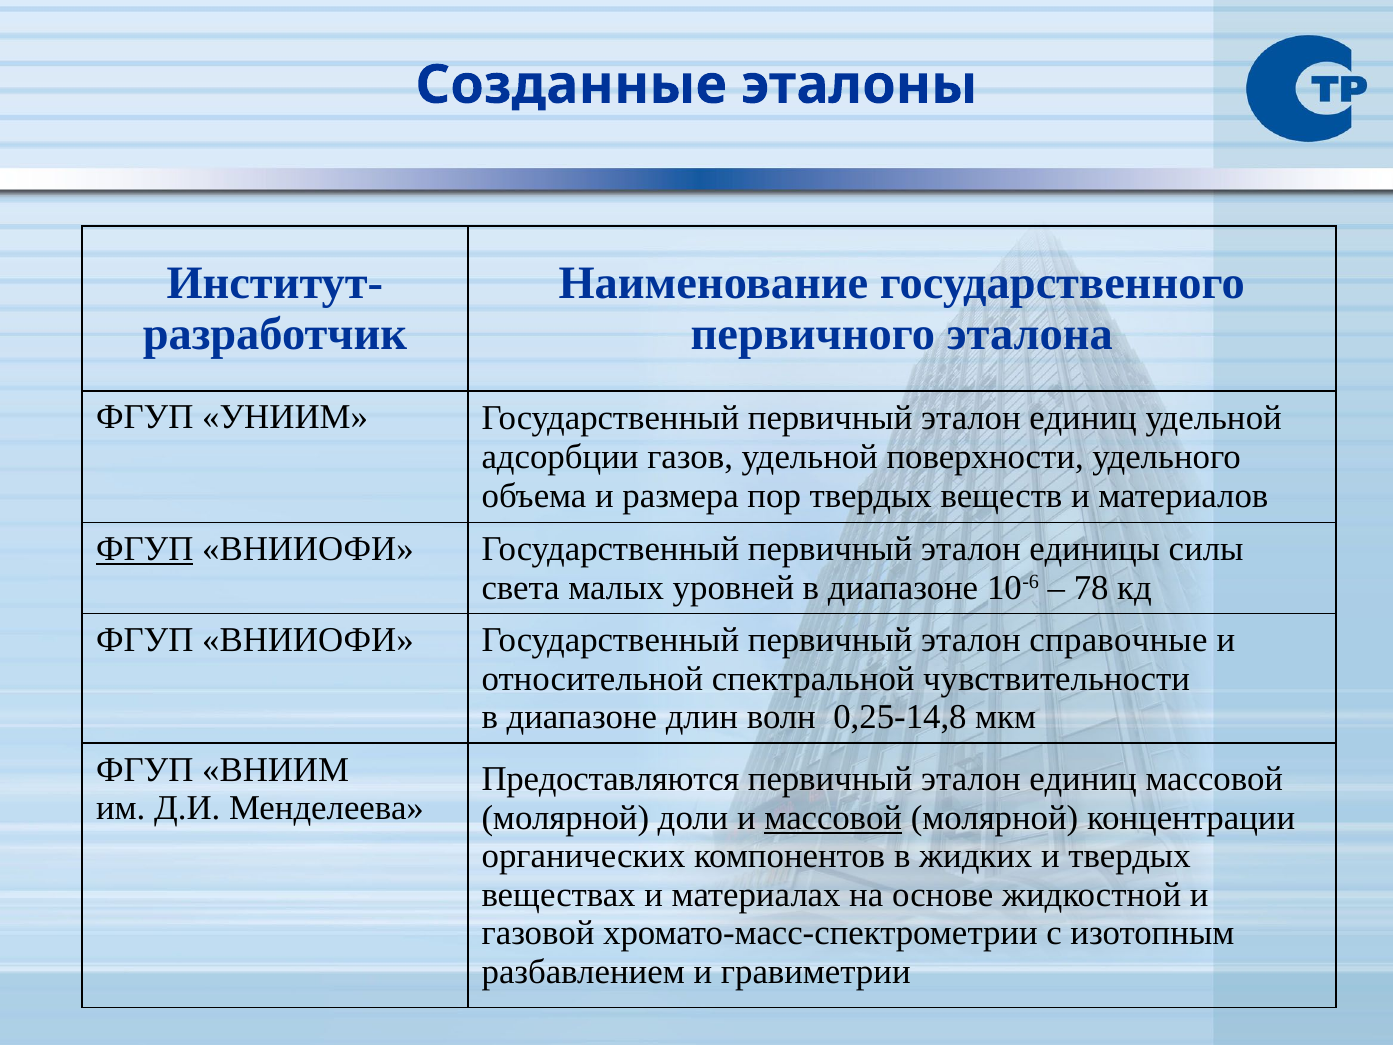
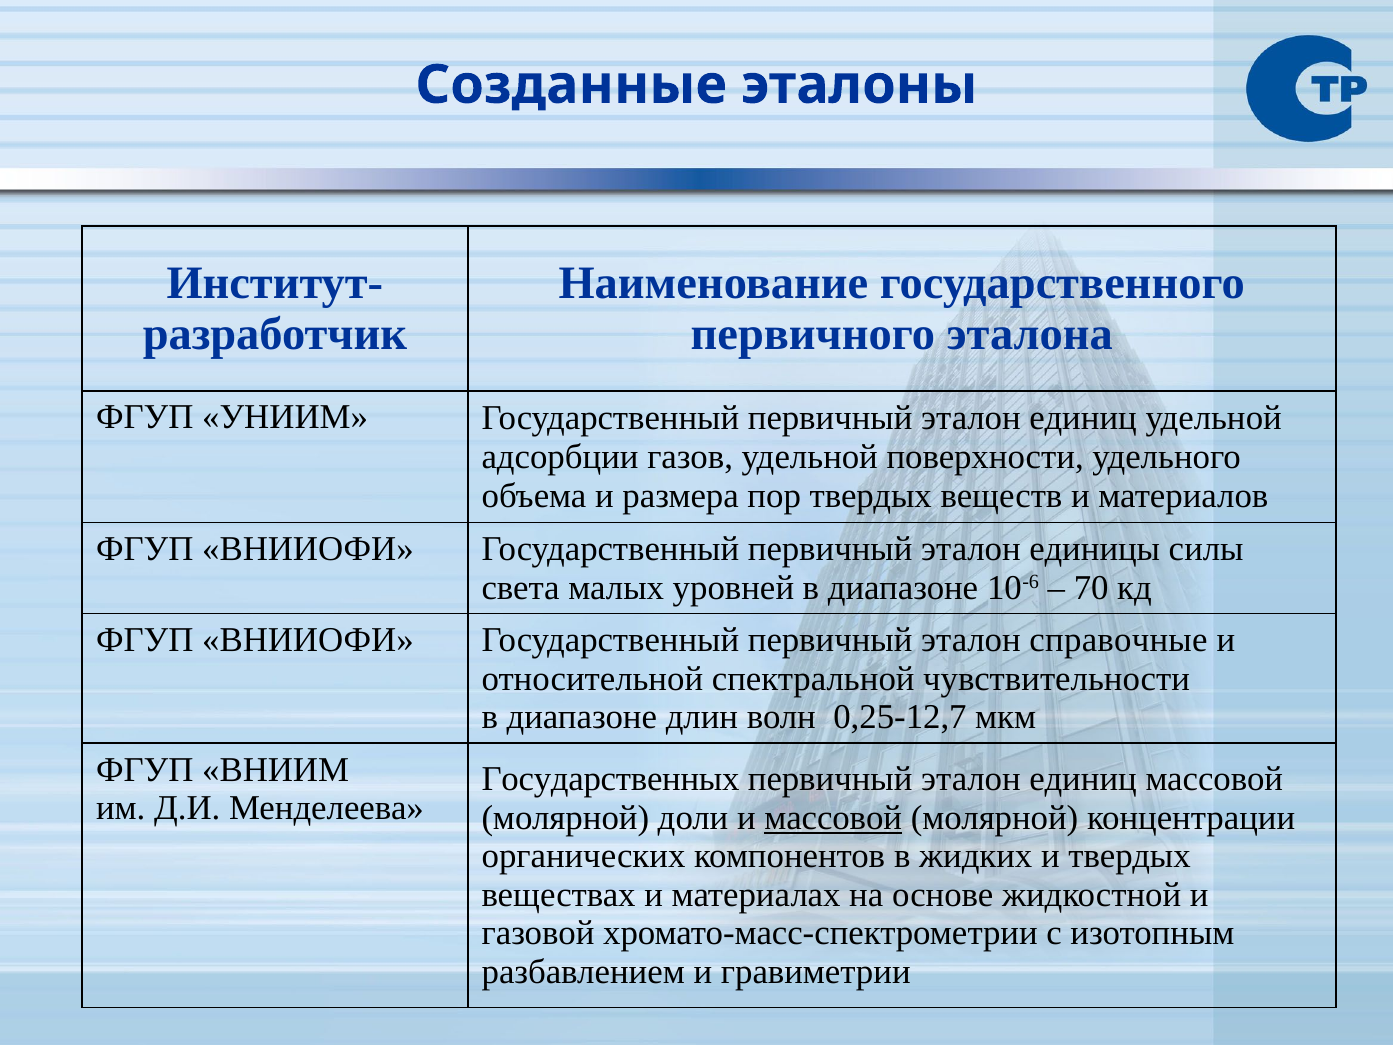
ФГУП underline: present -> none (145, 549)
78: 78 -> 70 (1091, 587)
0,25-14,8: 0,25-14,8 -> 0,25-12,7 (900, 717)
Предоставляются: Предоставляются -> Государственных (611, 779)
